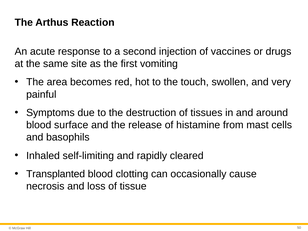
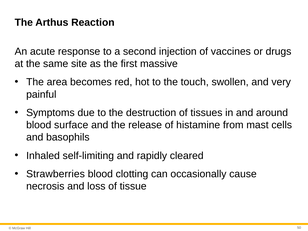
vomiting: vomiting -> massive (159, 64)
Transplanted: Transplanted -> Strawberries (56, 174)
